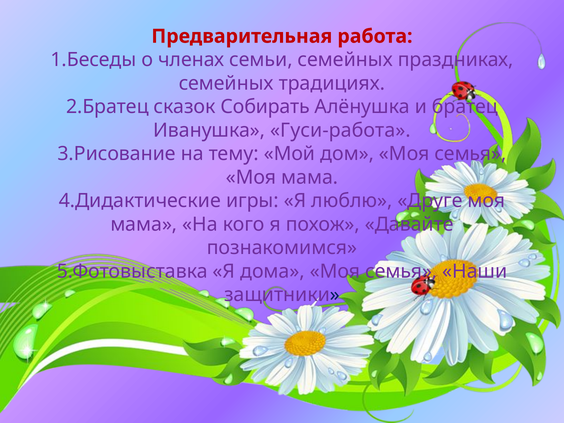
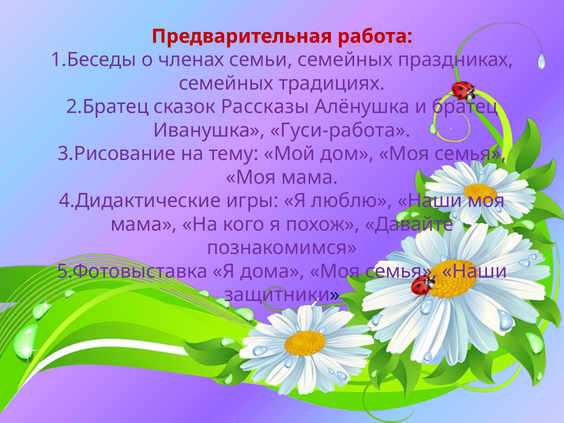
Собирать: Собирать -> Рассказы (265, 107)
люблю Друге: Друге -> Наши (430, 201)
